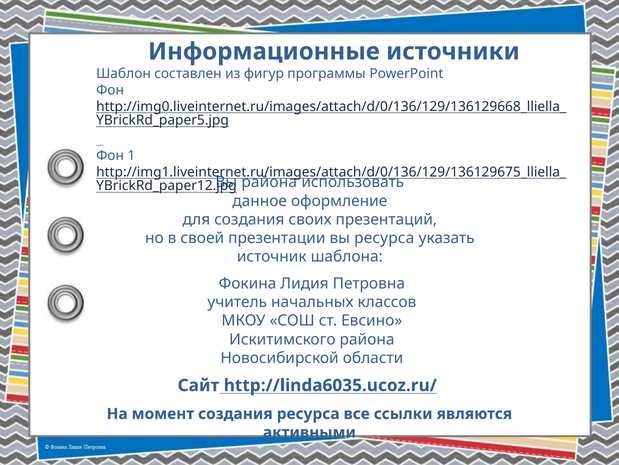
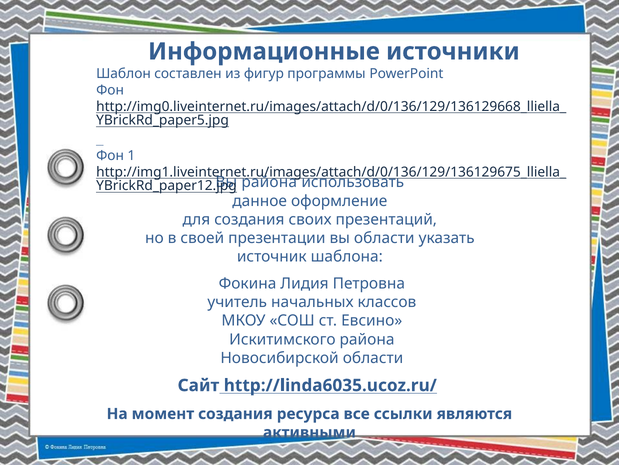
вы ресурса: ресурса -> области (384, 238)
